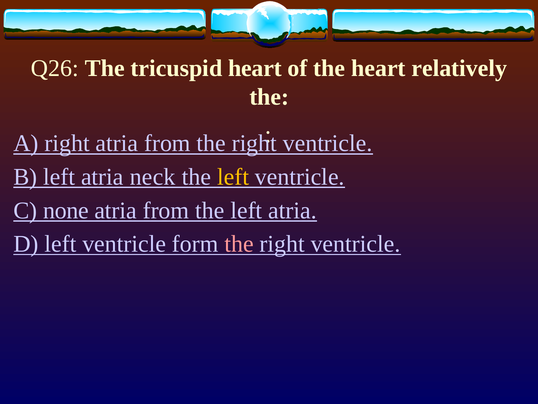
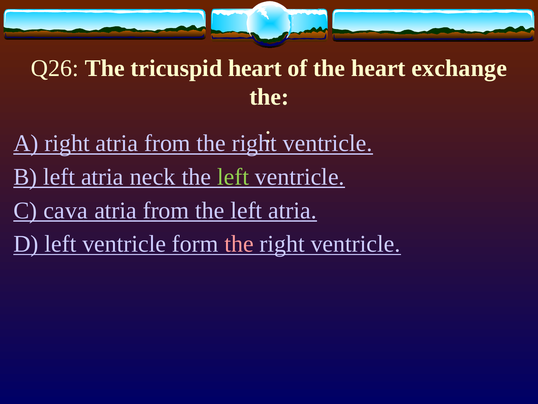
relatively: relatively -> exchange (459, 68)
left colour: yellow -> light green (233, 177)
none: none -> cava (66, 210)
